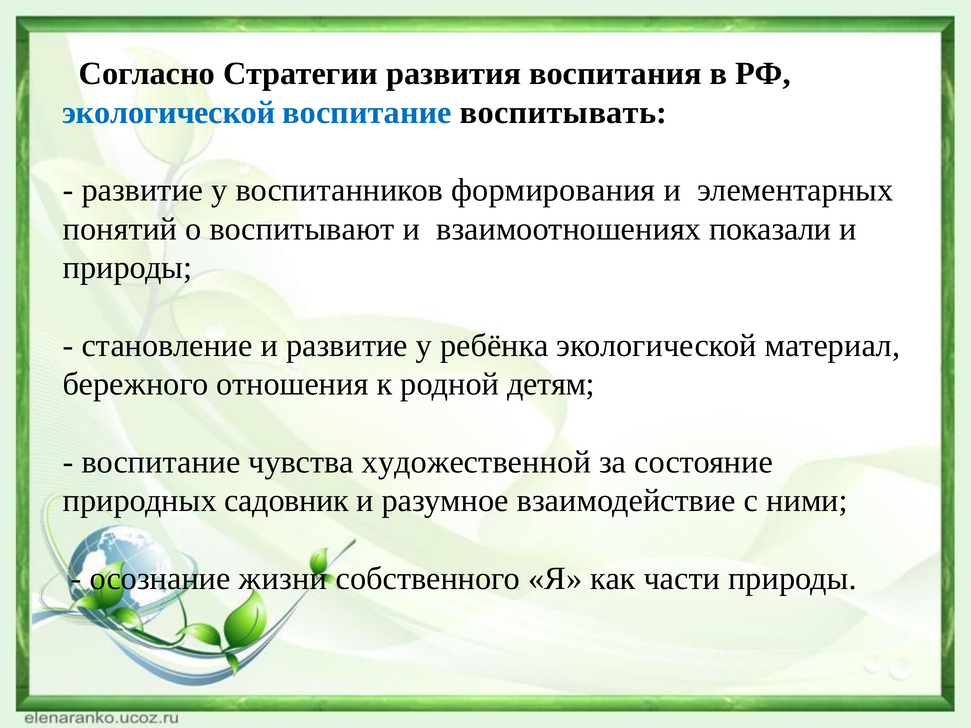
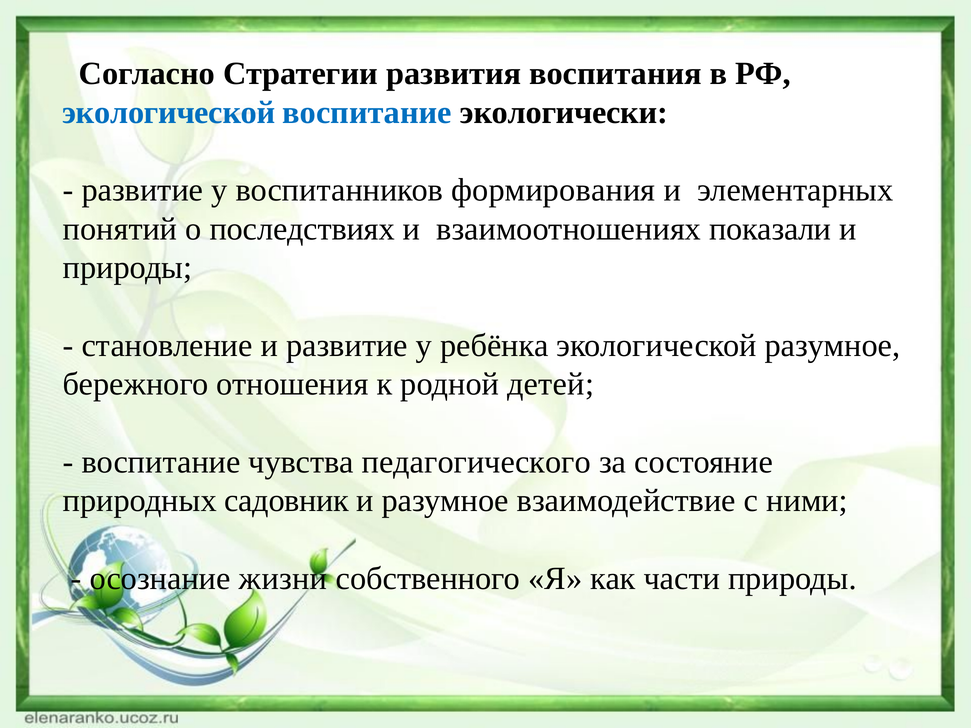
воспитывать: воспитывать -> экологически (564, 113)
воспитывают: воспитывают -> последствиях (302, 229)
экологической материал: материал -> разумное (832, 346)
детям: детям -> детей (551, 384)
художественной: художественной -> педагогического (476, 462)
